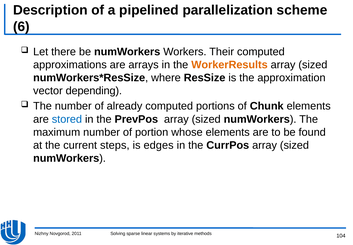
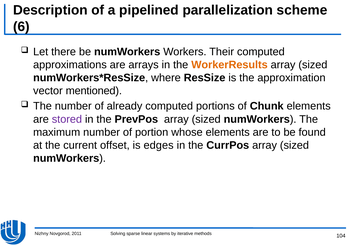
depending: depending -> mentioned (94, 91)
stored colour: blue -> purple (67, 119)
steps: steps -> offset (115, 145)
